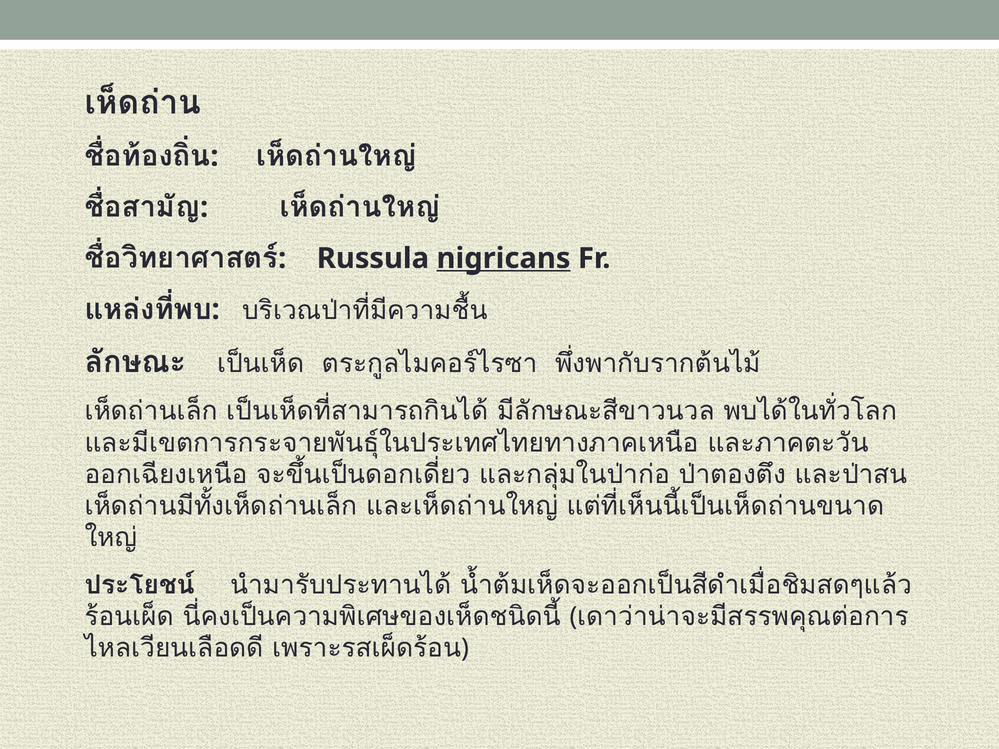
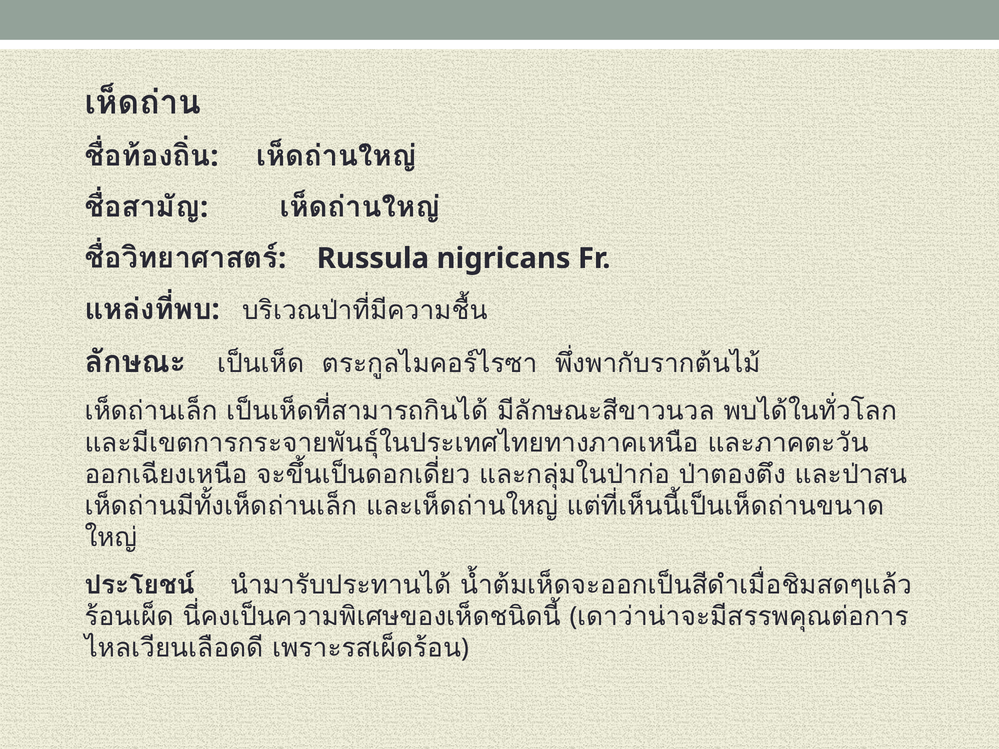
nigricans underline: present -> none (504, 258)
